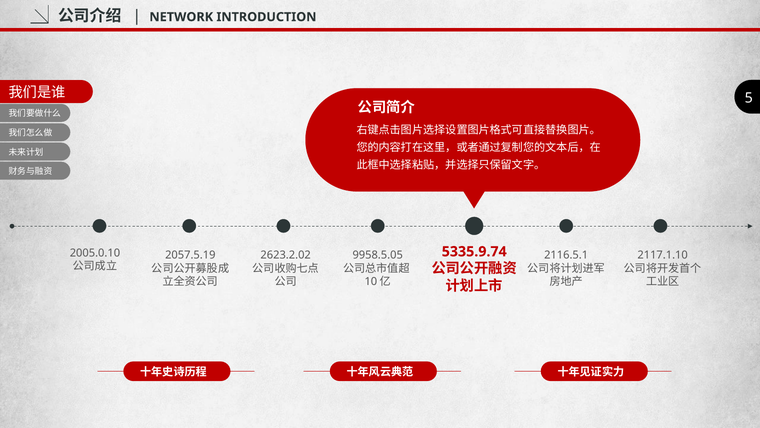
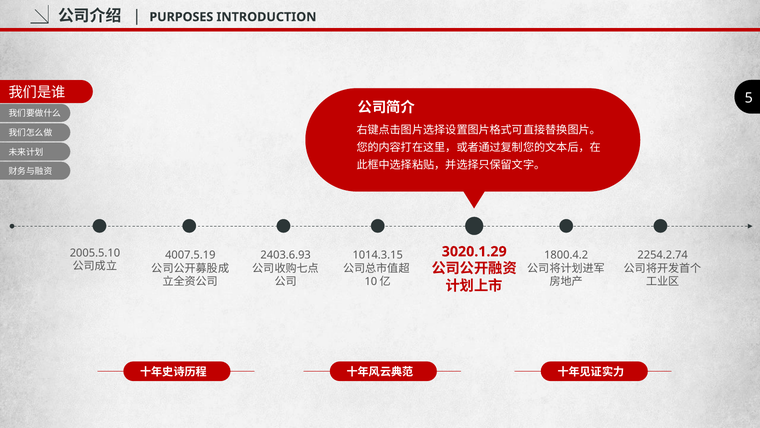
NETWORK: NETWORK -> PURPOSES (181, 17)
5335.9.74: 5335.9.74 -> 3020.1.29 (474, 251)
2005.0.10: 2005.0.10 -> 2005.5.10 (95, 253)
2057.5.19: 2057.5.19 -> 4007.5.19 (190, 255)
2623.2.02: 2623.2.02 -> 2403.6.93 (286, 255)
9958.5.05: 9958.5.05 -> 1014.3.15 (378, 255)
2116.5.1: 2116.5.1 -> 1800.4.2 (566, 255)
2117.1.10: 2117.1.10 -> 2254.2.74 (663, 255)
